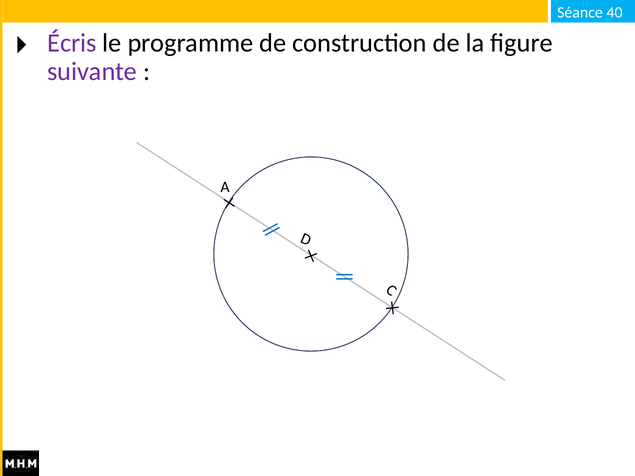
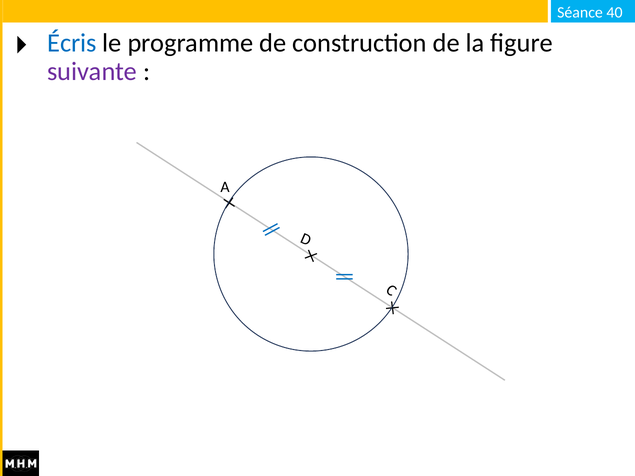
Écris colour: purple -> blue (72, 43)
